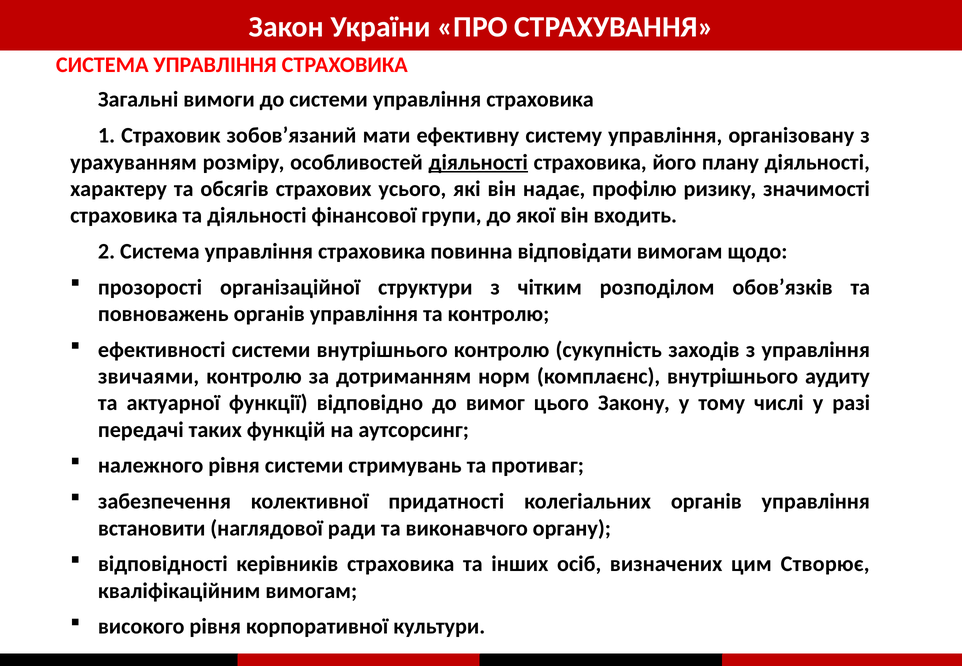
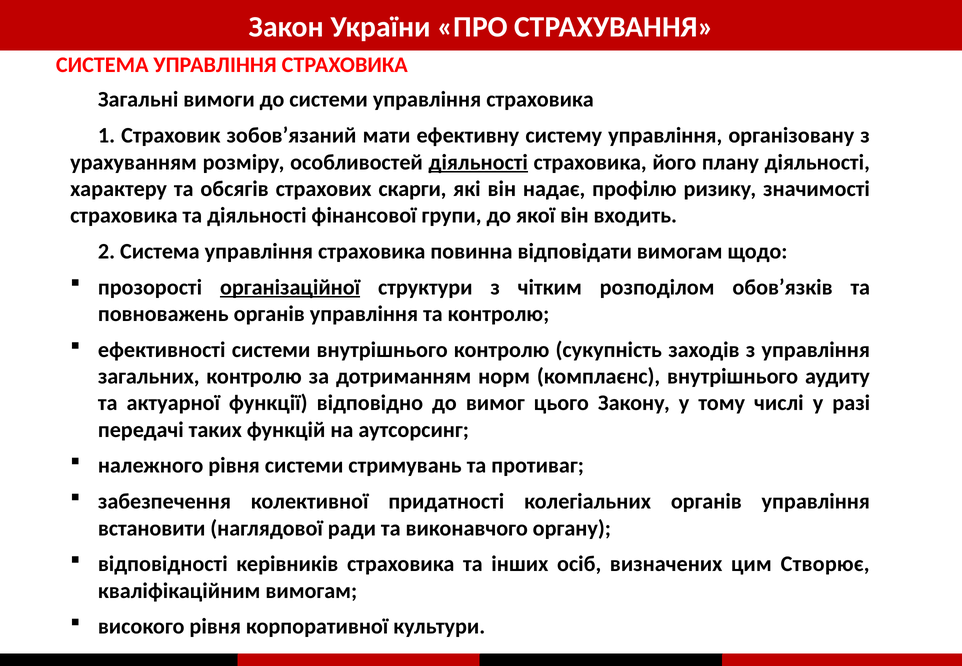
усього: усього -> скарги (412, 189)
організаційної underline: none -> present (290, 287)
звичаями: звичаями -> загальних (149, 376)
